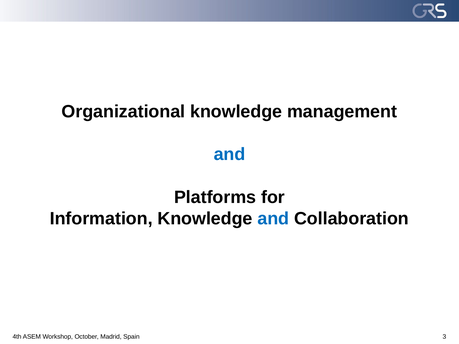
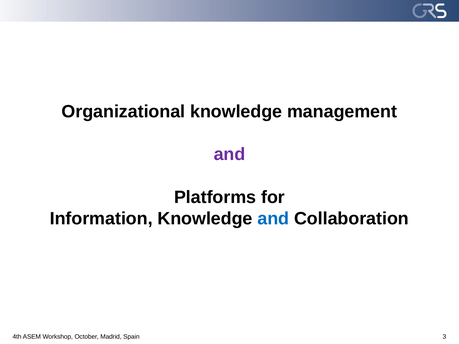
and colour: blue -> purple (229, 155)
